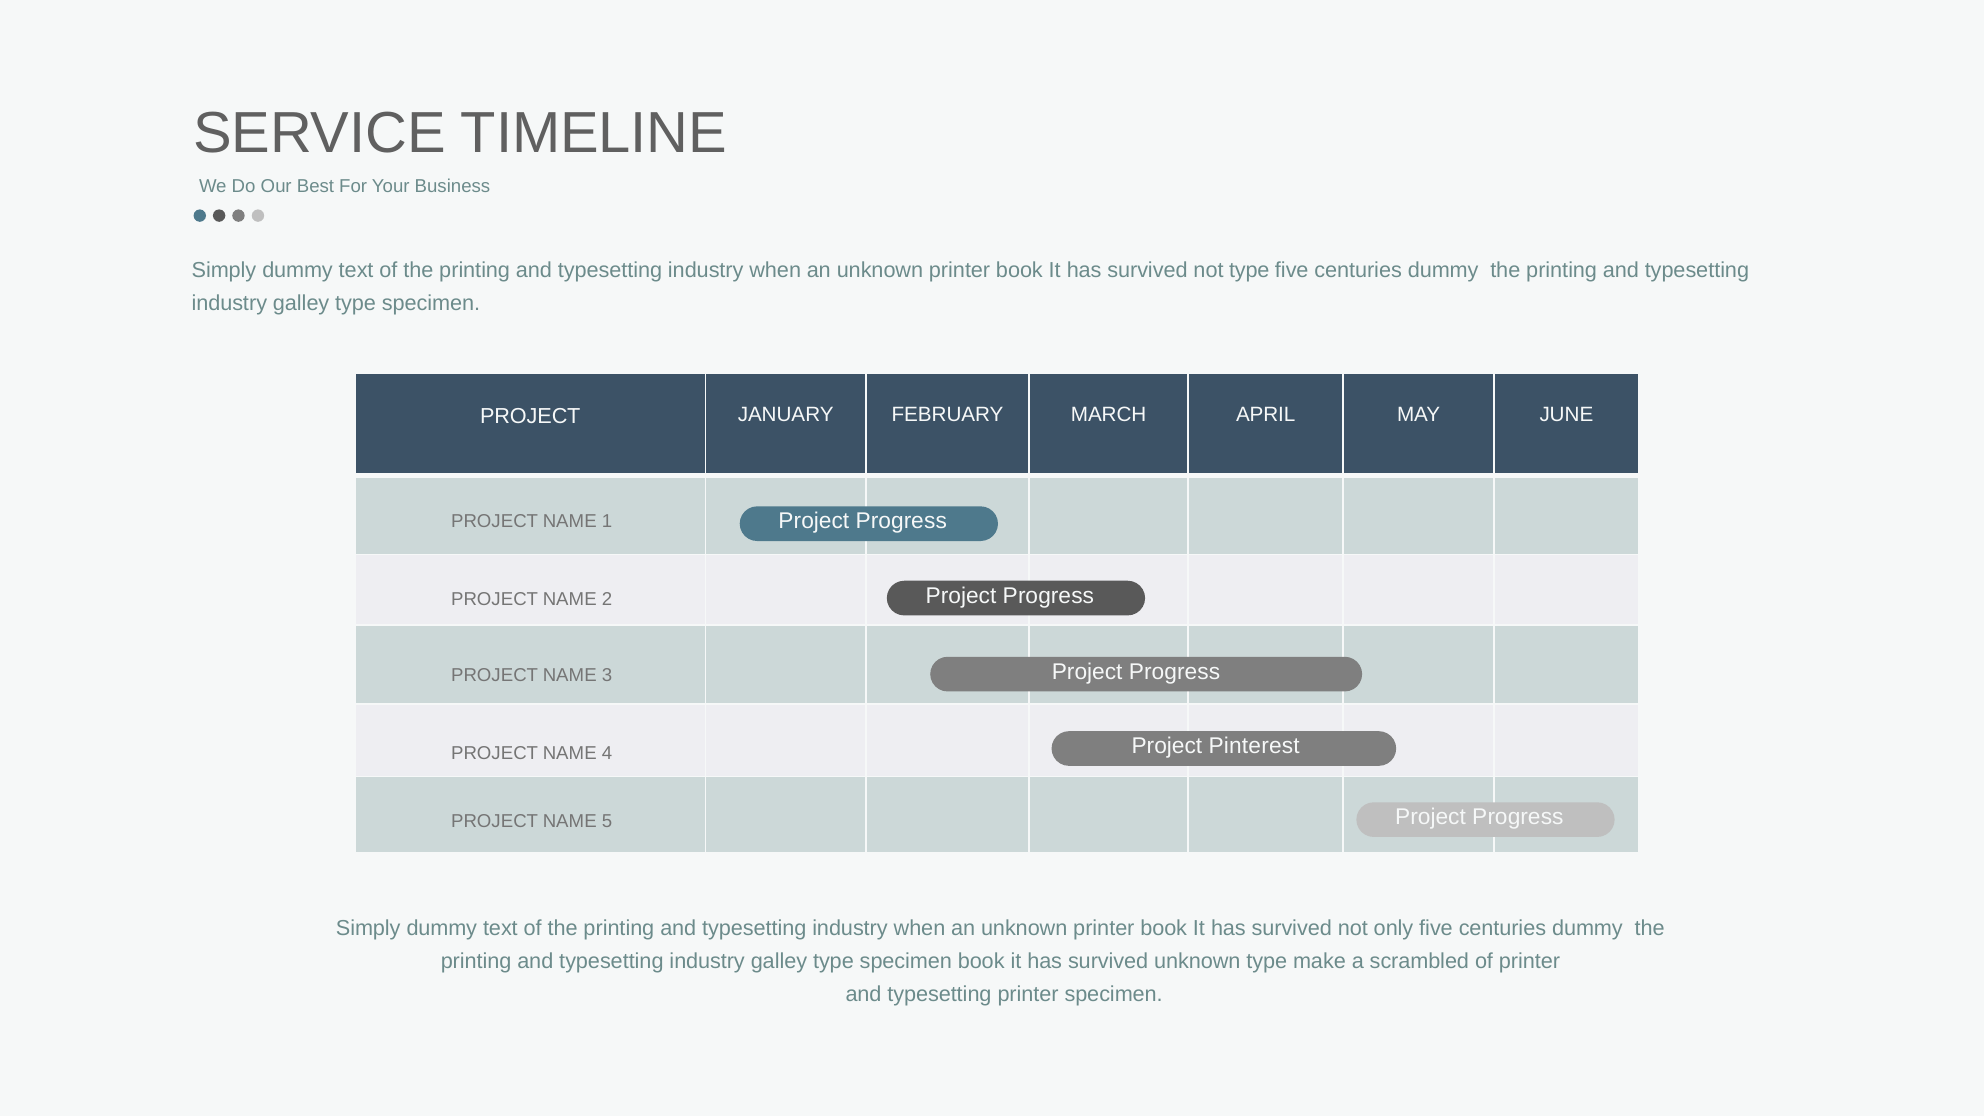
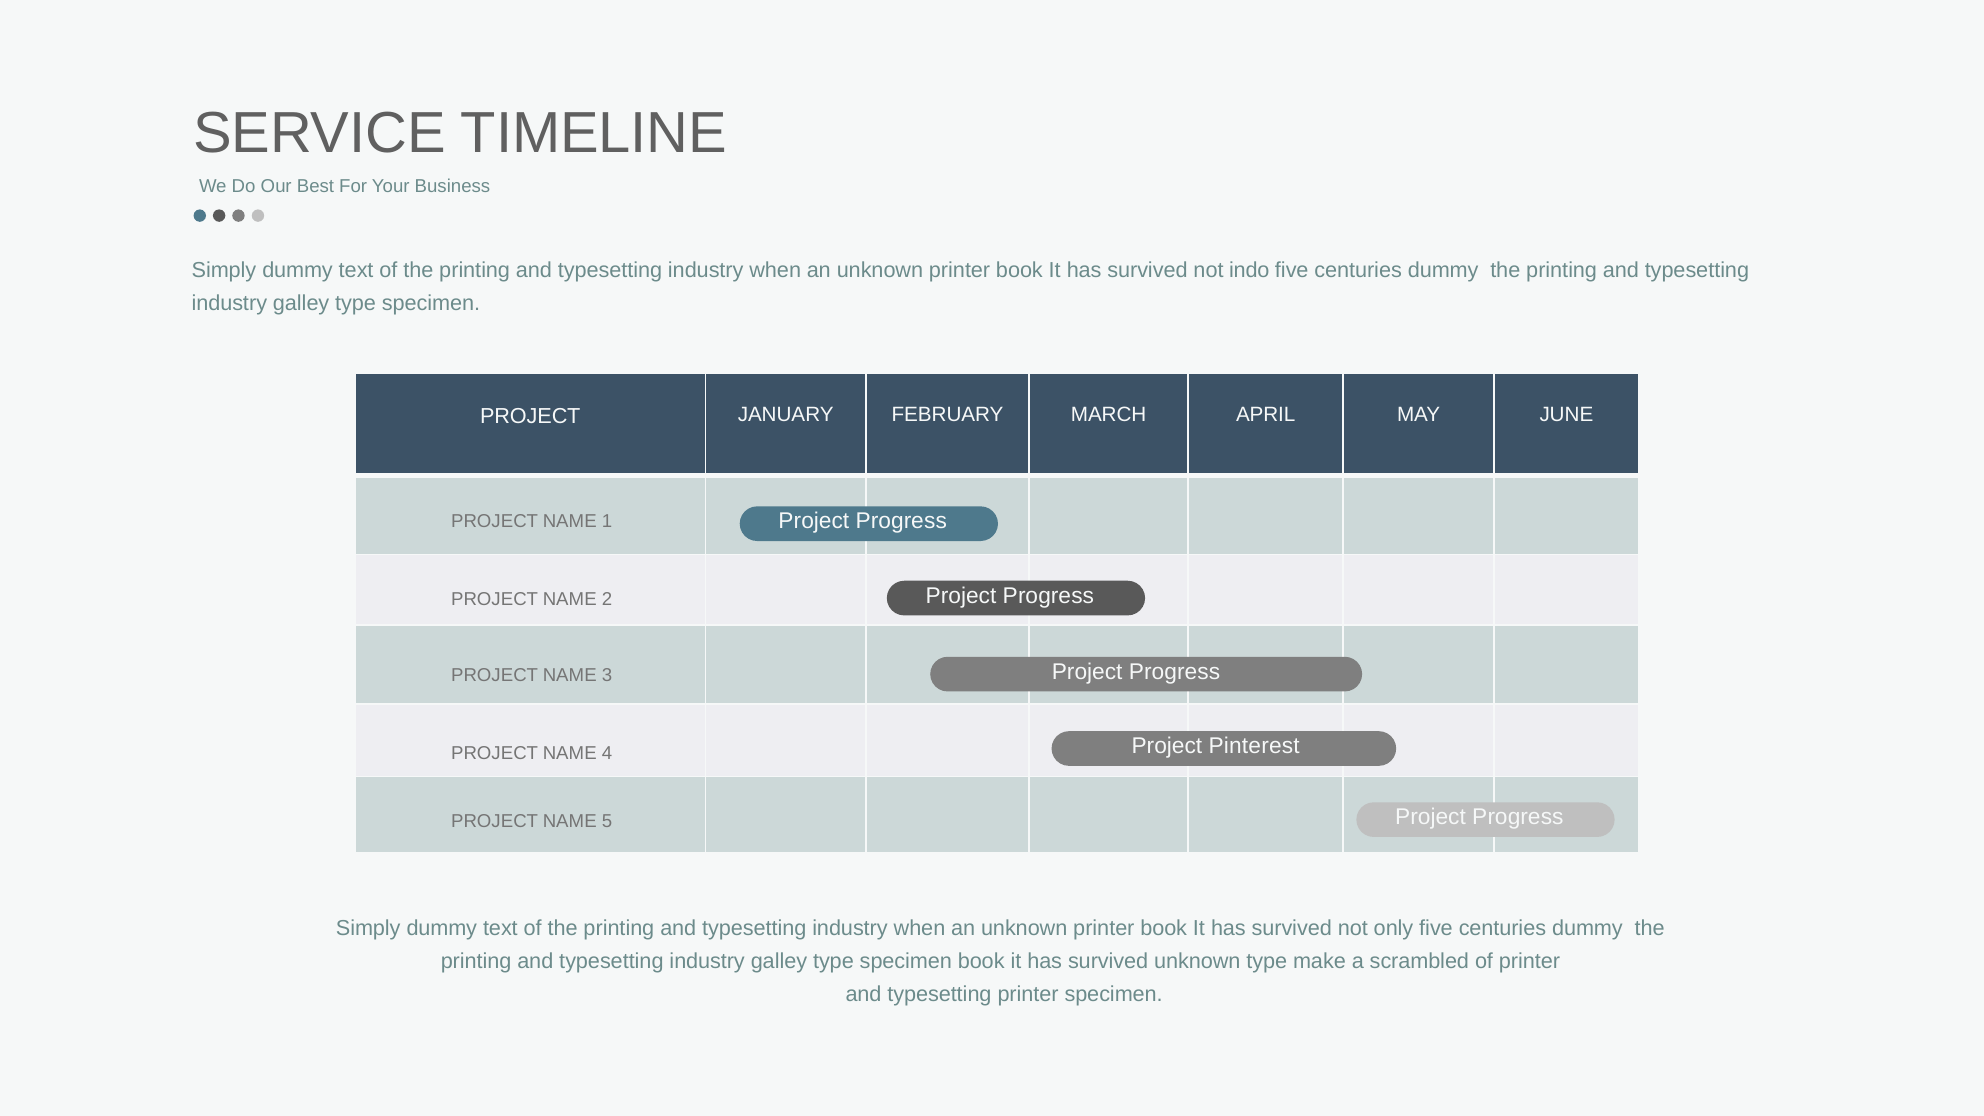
not type: type -> indo (1249, 270)
